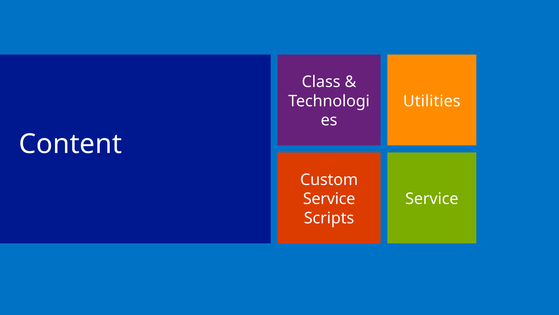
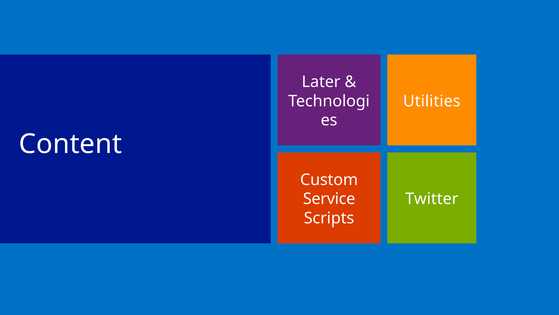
Class: Class -> Later (321, 82)
Service: Service -> Twitter (432, 199)
